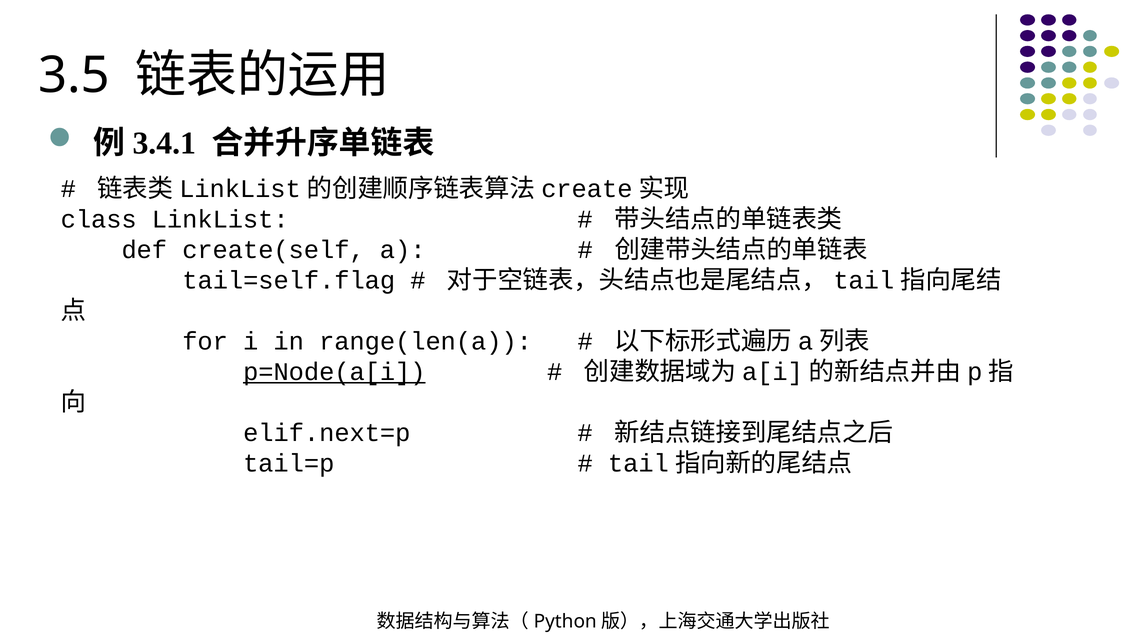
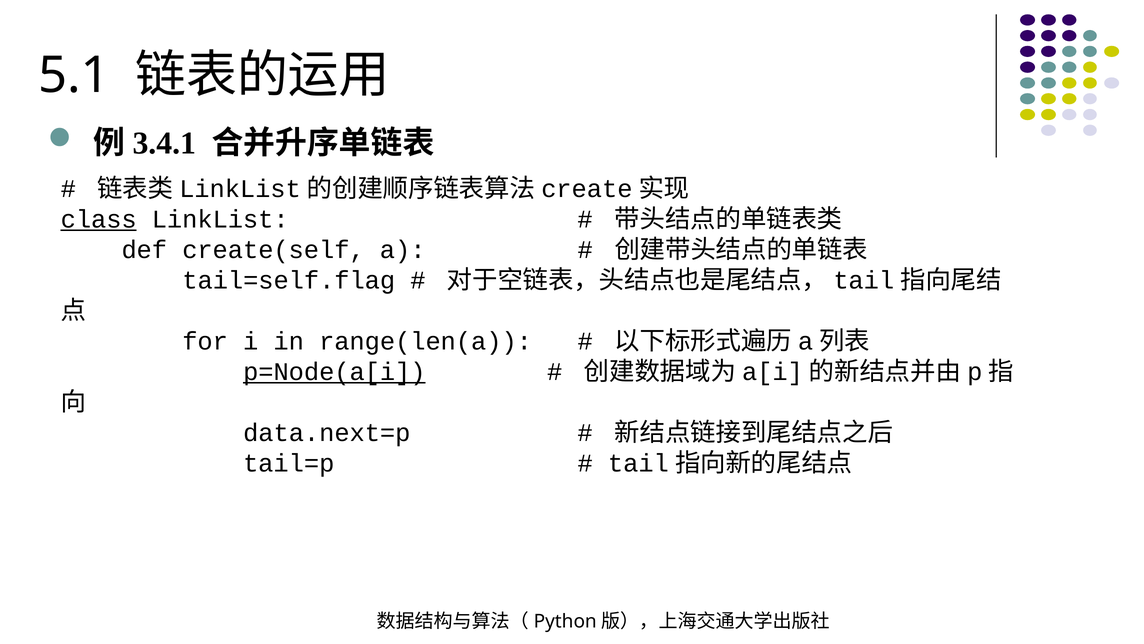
3.5: 3.5 -> 5.1 (74, 75)
class underline: none -> present (99, 219)
elif.next=p: elif.next=p -> data.next=p (327, 433)
